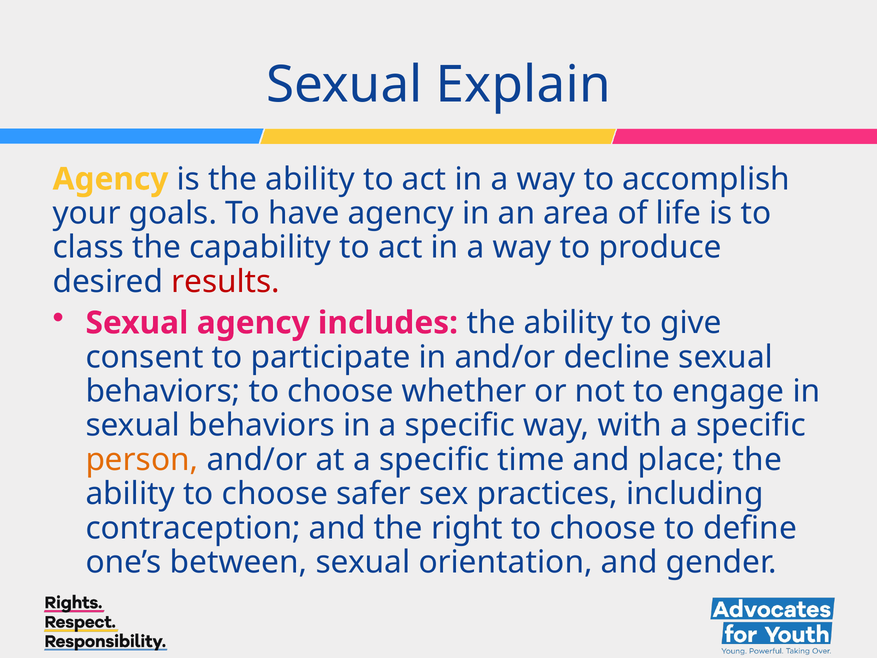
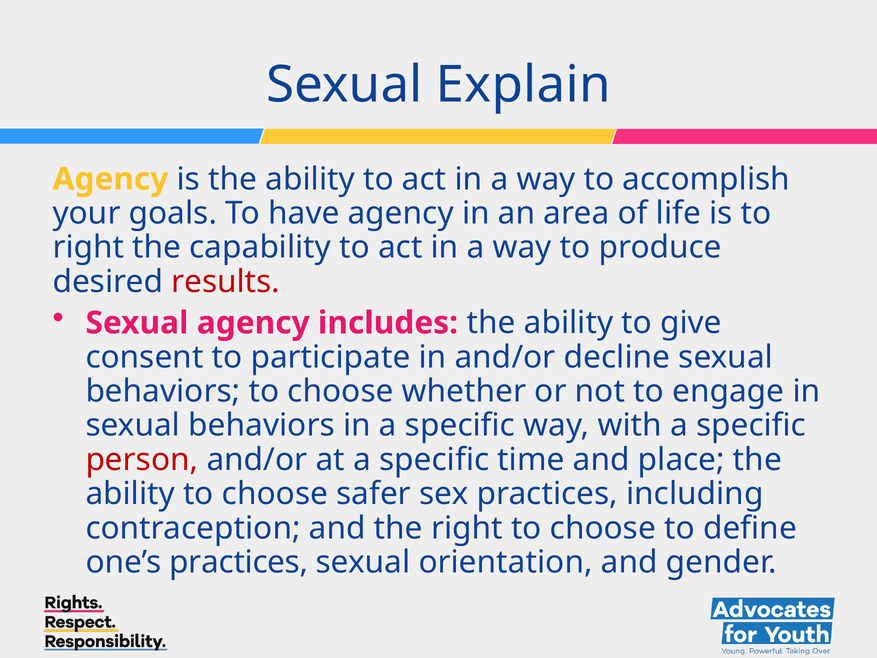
class: class -> right (88, 247)
person colour: orange -> red (142, 460)
one’s between: between -> practices (239, 562)
